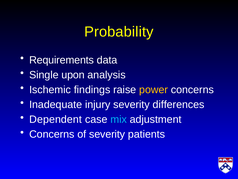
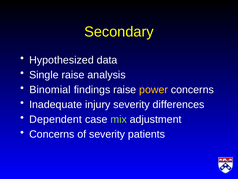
Probability: Probability -> Secondary (119, 32)
Requirements: Requirements -> Hypothesized (61, 60)
Single upon: upon -> raise (73, 75)
Ischemic: Ischemic -> Binomial (50, 89)
mix colour: light blue -> light green (119, 119)
